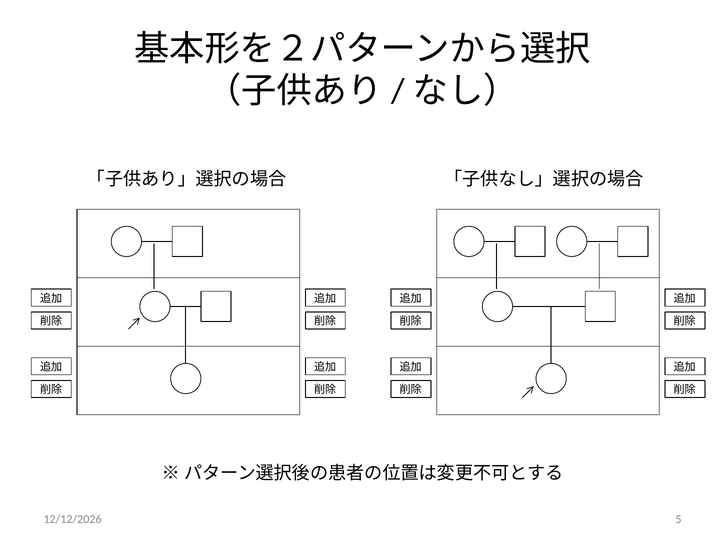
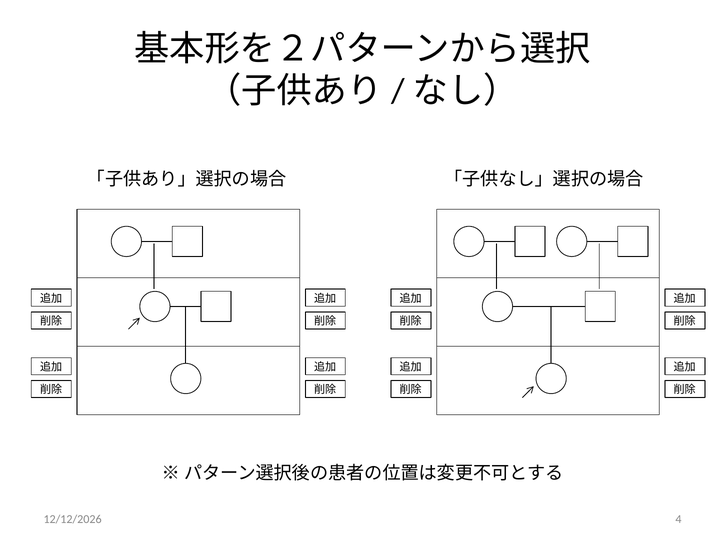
5: 5 -> 4 (679, 519)
